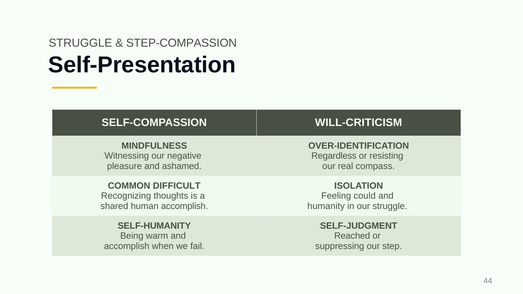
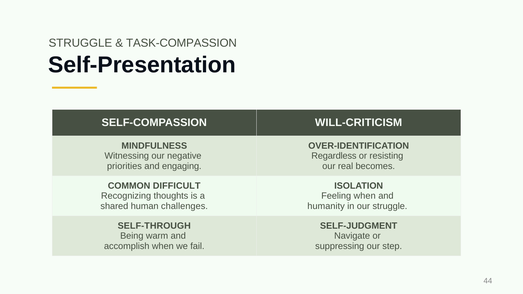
STEP-COMPASSION: STEP-COMPASSION -> TASK-COMPASSION (181, 43)
pleasure: pleasure -> priorities (124, 166)
ashamed: ashamed -> engaging (182, 166)
compass: compass -> becomes (375, 166)
Feeling could: could -> when (365, 196)
human accomplish: accomplish -> challenges (184, 206)
SELF-HUMANITY: SELF-HUMANITY -> SELF-THROUGH (154, 226)
Reached: Reached -> Navigate (352, 236)
